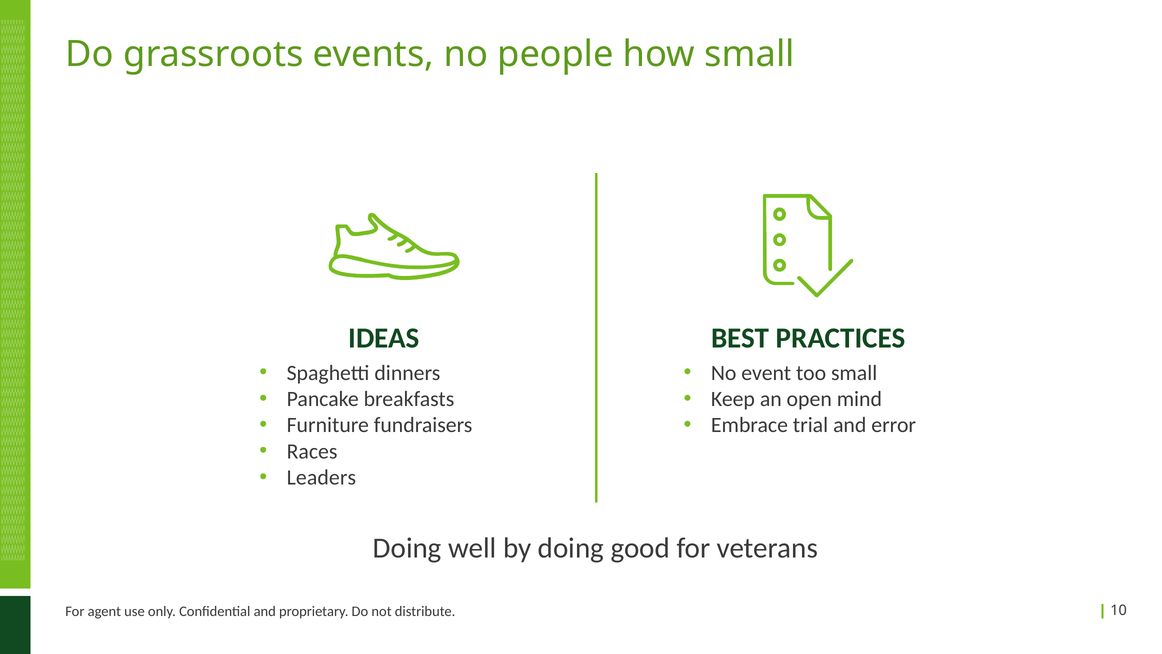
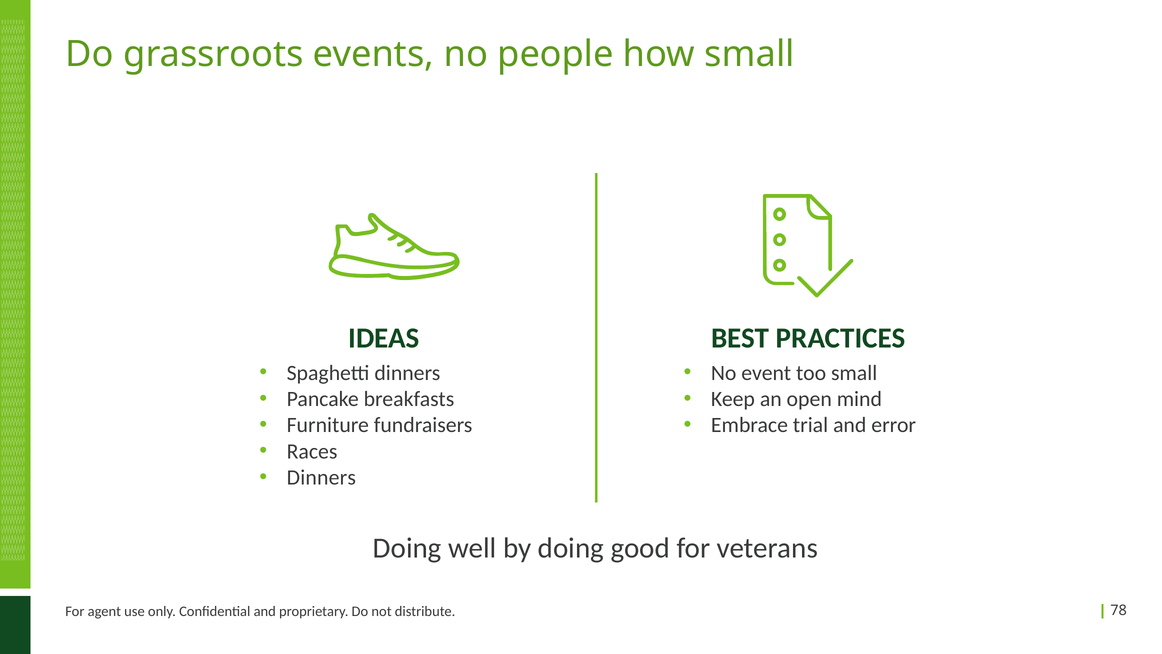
Leaders: Leaders -> Dinners (321, 477)
10: 10 -> 78 (1119, 610)
